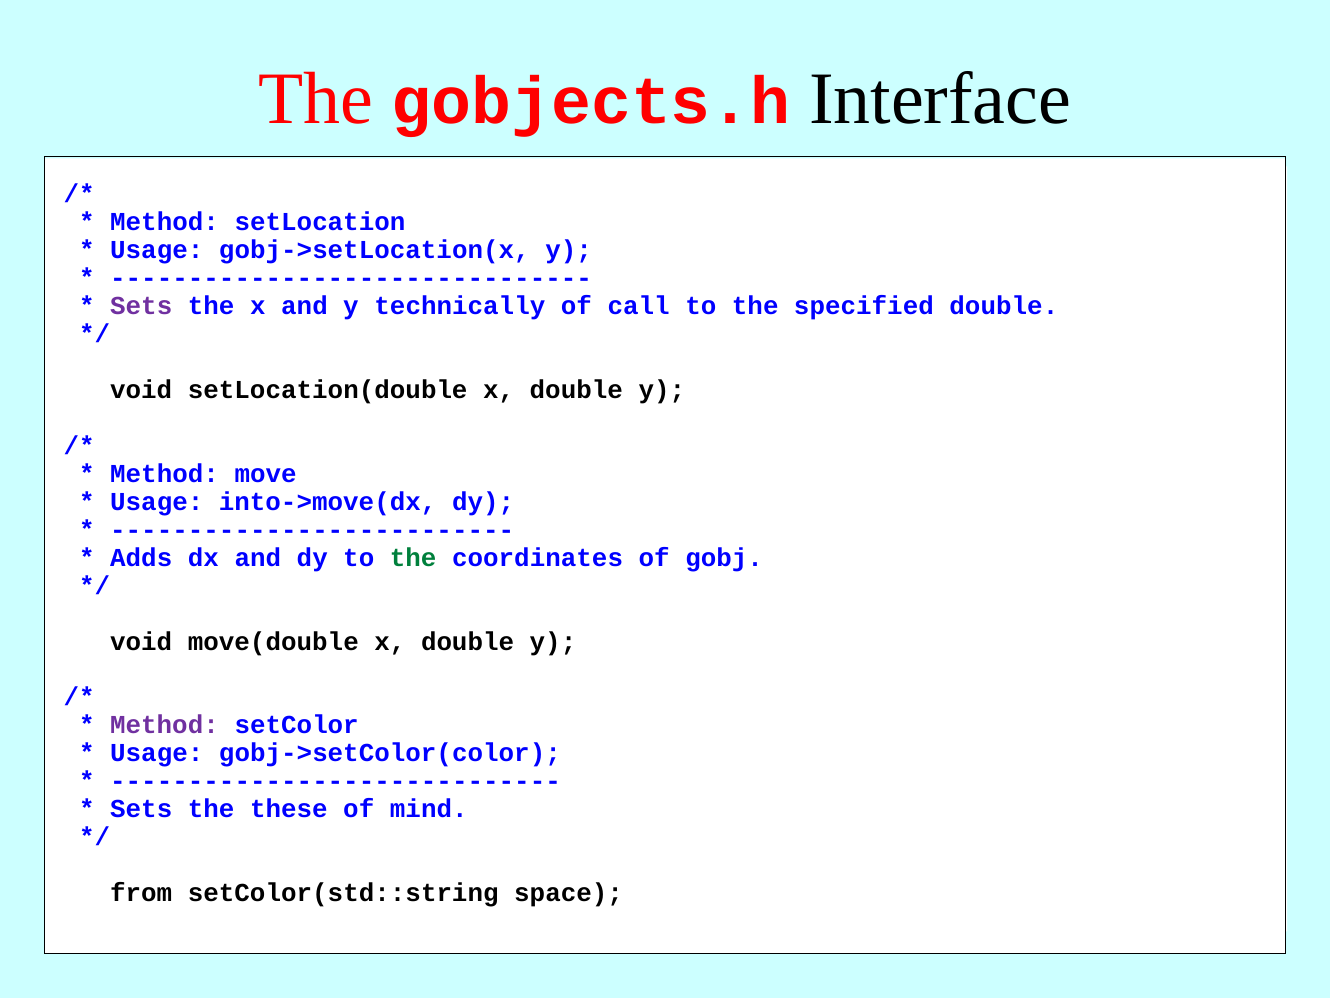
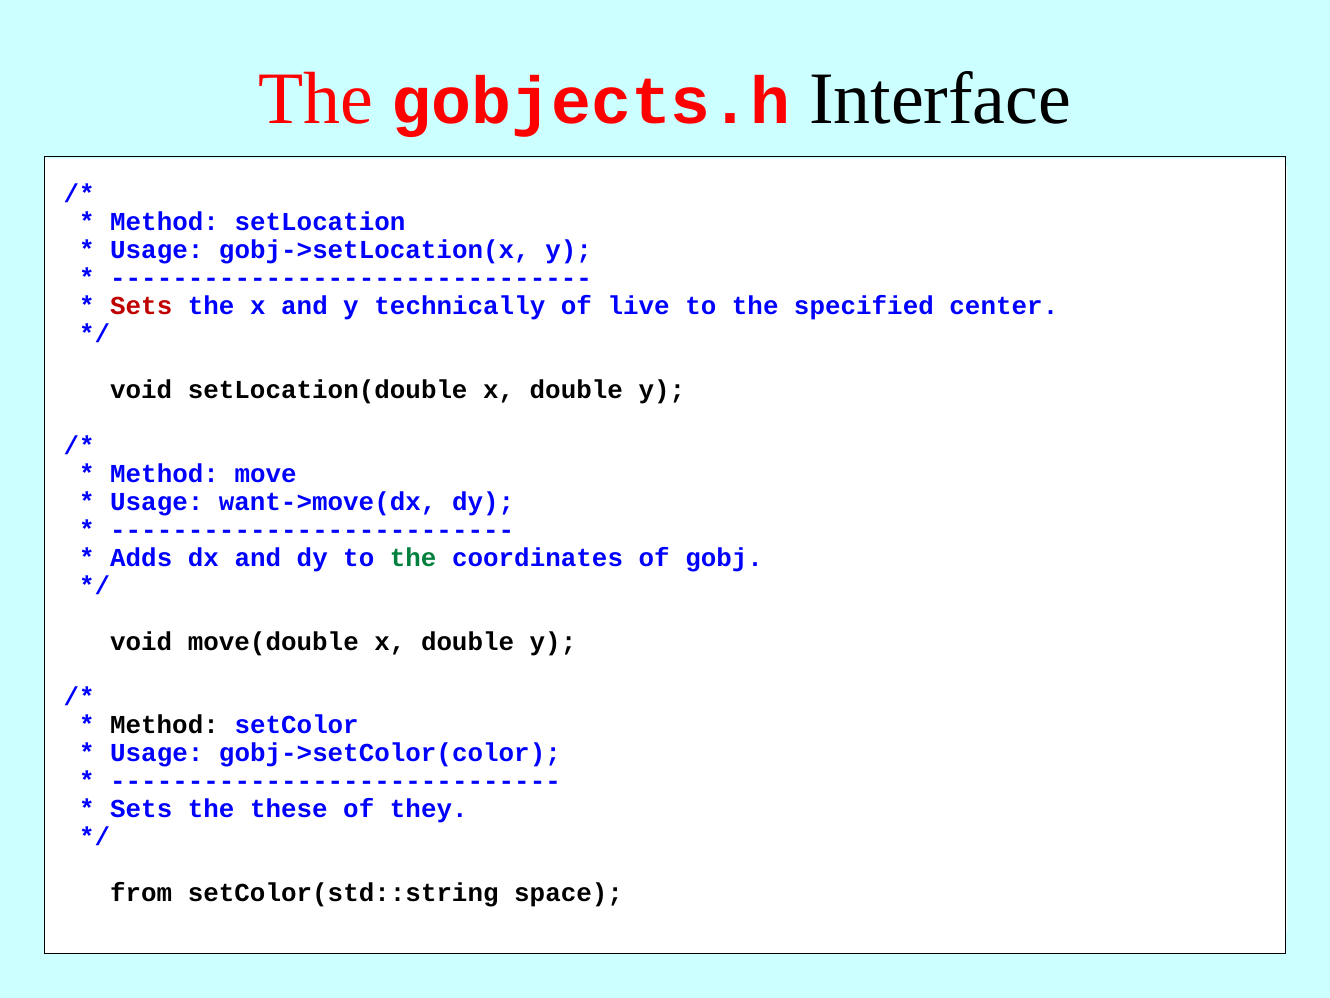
Sets colour: purple -> red (141, 306)
call: call -> live (639, 306)
specified double: double -> center (1004, 306)
into->move(dx: into->move(dx -> want->move(dx (328, 501)
Method colour: purple -> black (164, 725)
mind: mind -> they (429, 809)
